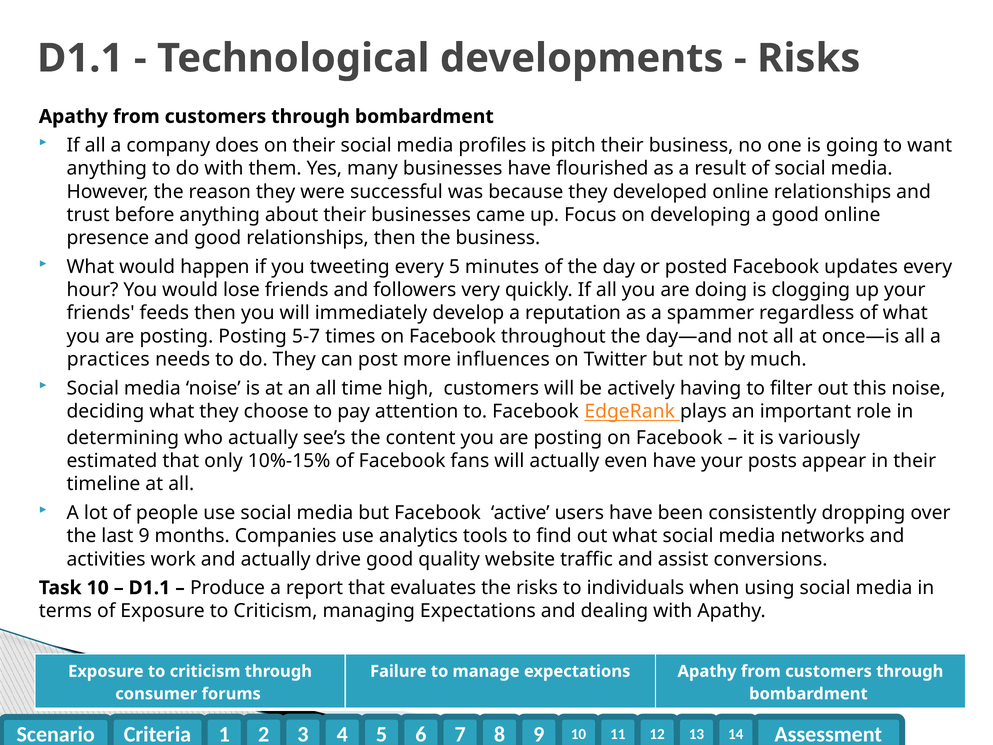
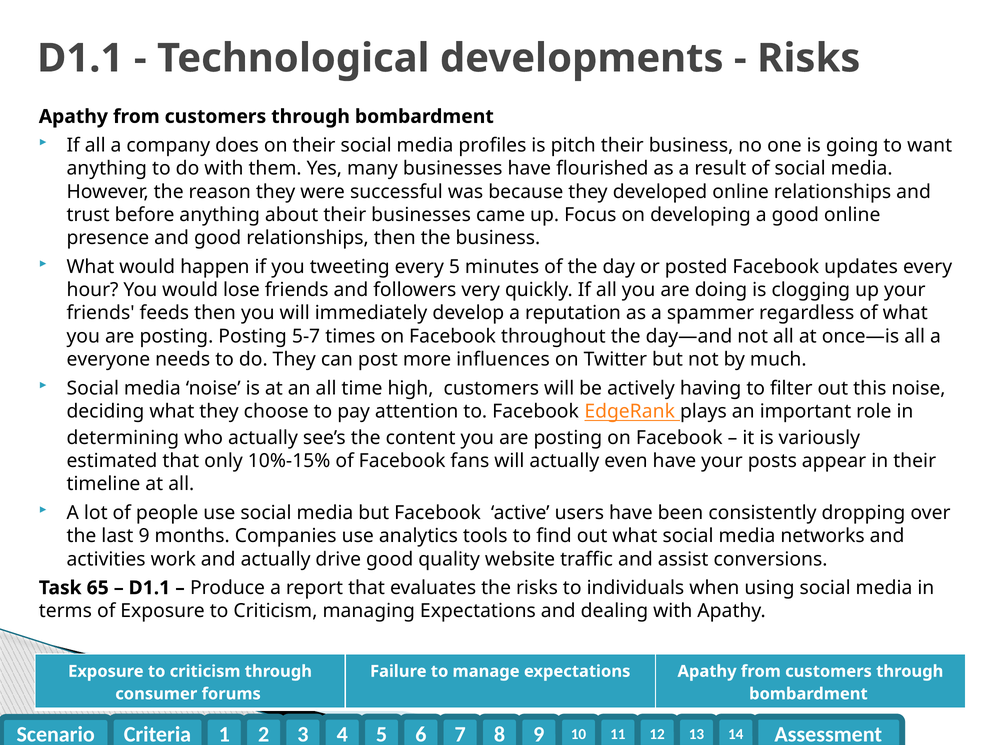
practices: practices -> everyone (108, 359)
Task 10: 10 -> 65 (98, 588)
